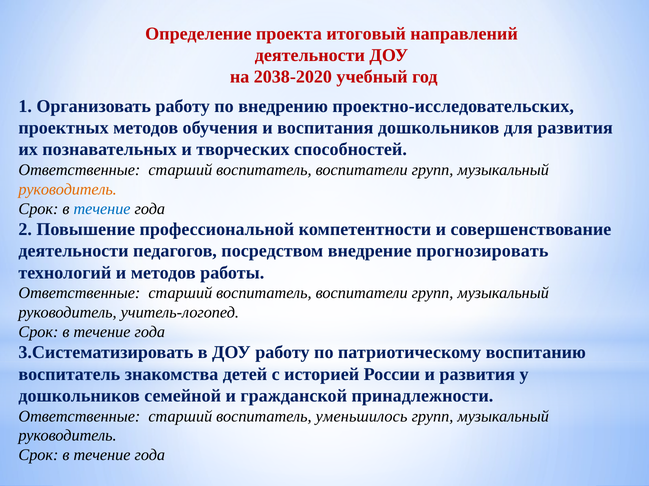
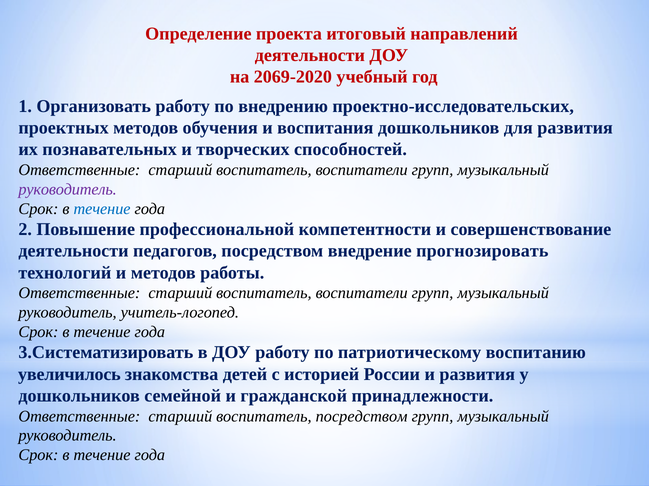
2038-2020: 2038-2020 -> 2069-2020 (293, 77)
руководитель colour: orange -> purple (68, 190)
воспитатель: воспитатель -> увеличилось (69, 375)
воспитатель уменьшилось: уменьшилось -> посредством (362, 417)
